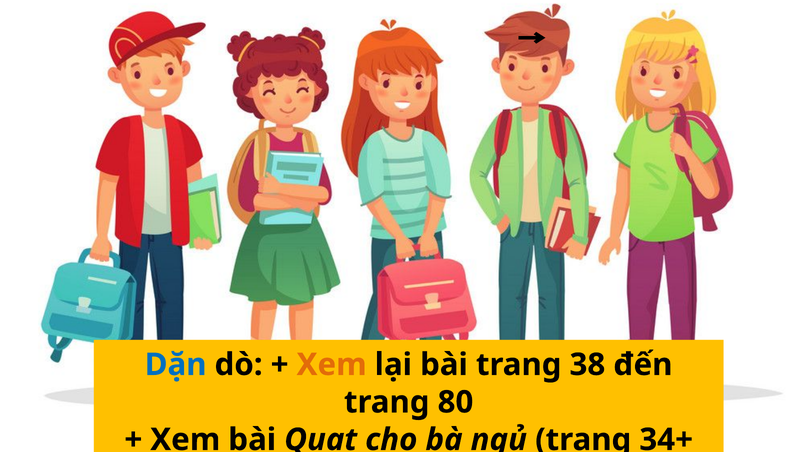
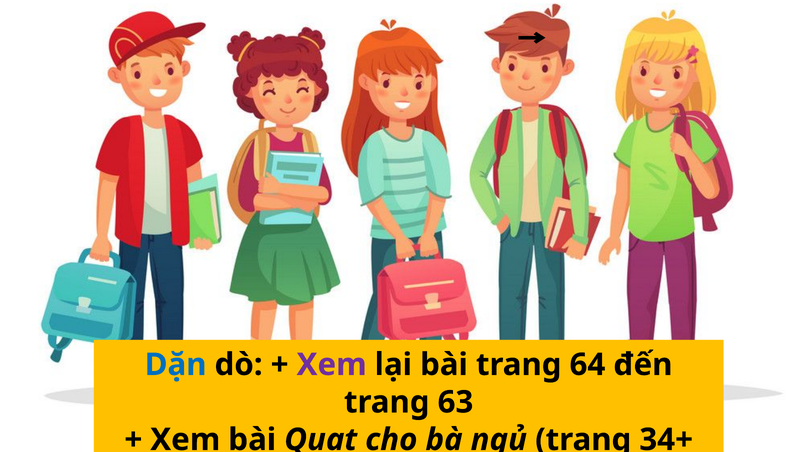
Xem colour: orange -> purple (332, 365)
38: 38 -> 64 (587, 365)
80: 80 -> 63 (455, 402)
